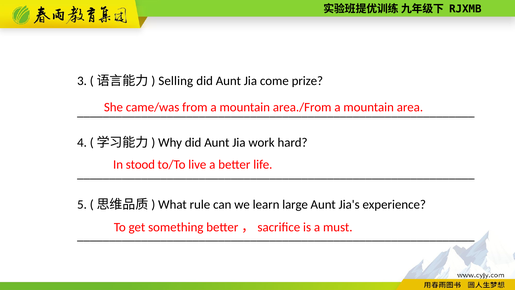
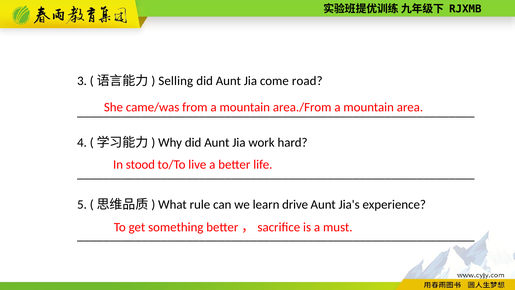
prize: prize -> road (307, 81)
large: large -> drive (295, 204)
